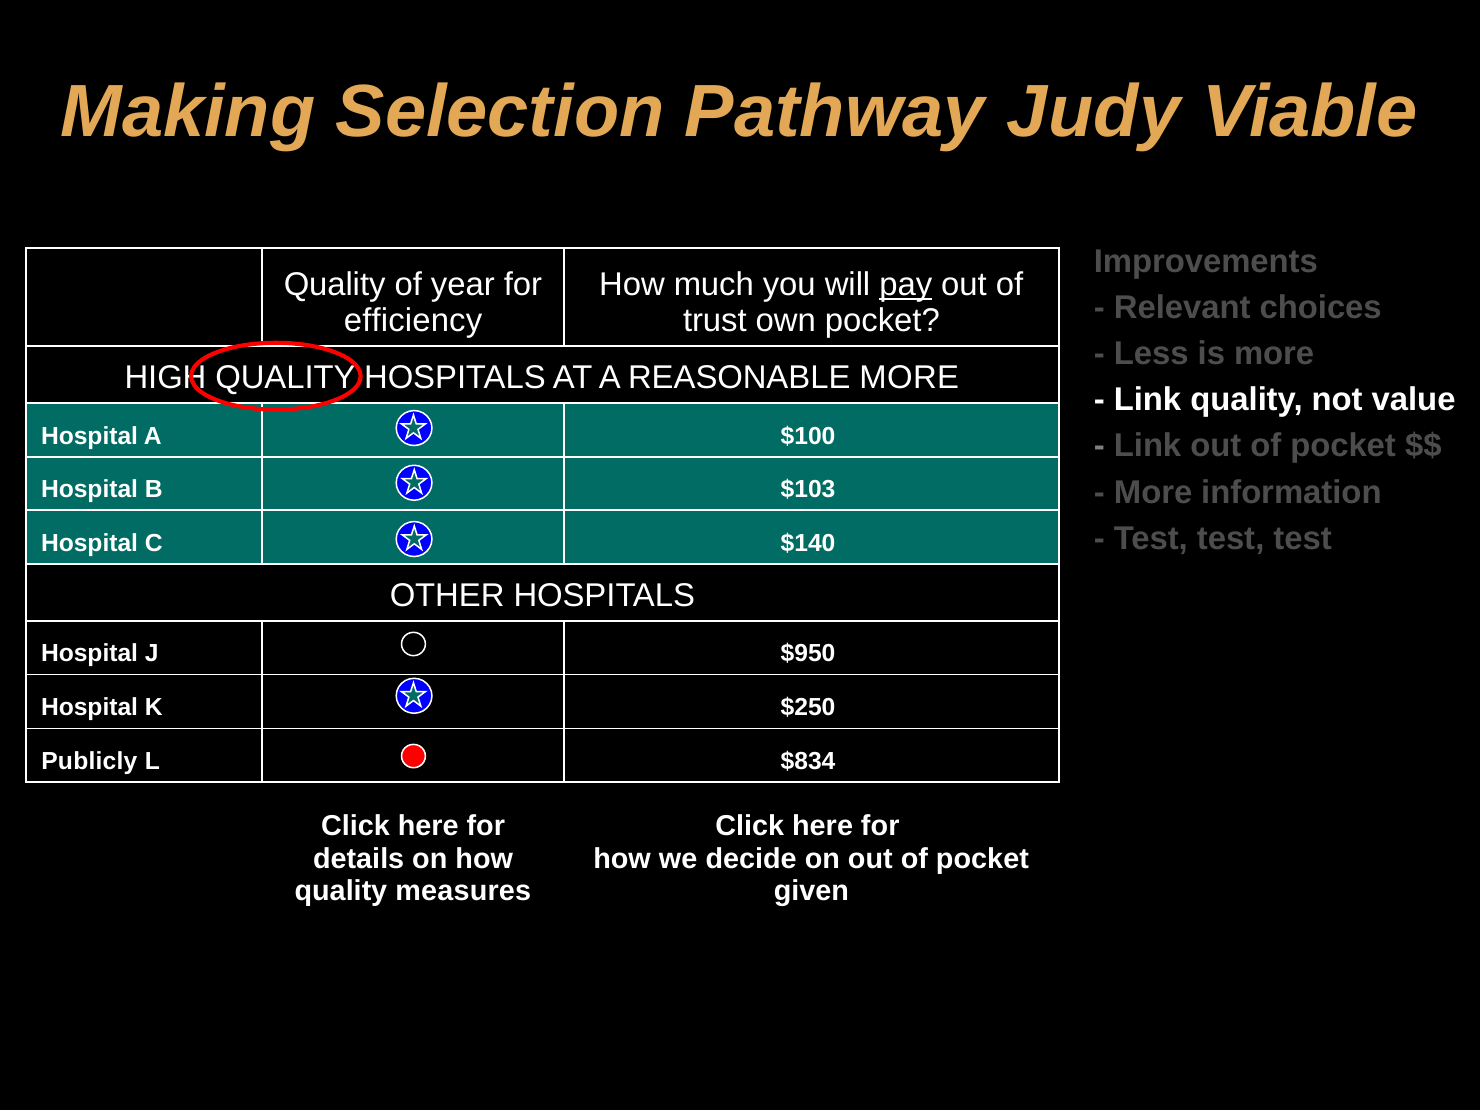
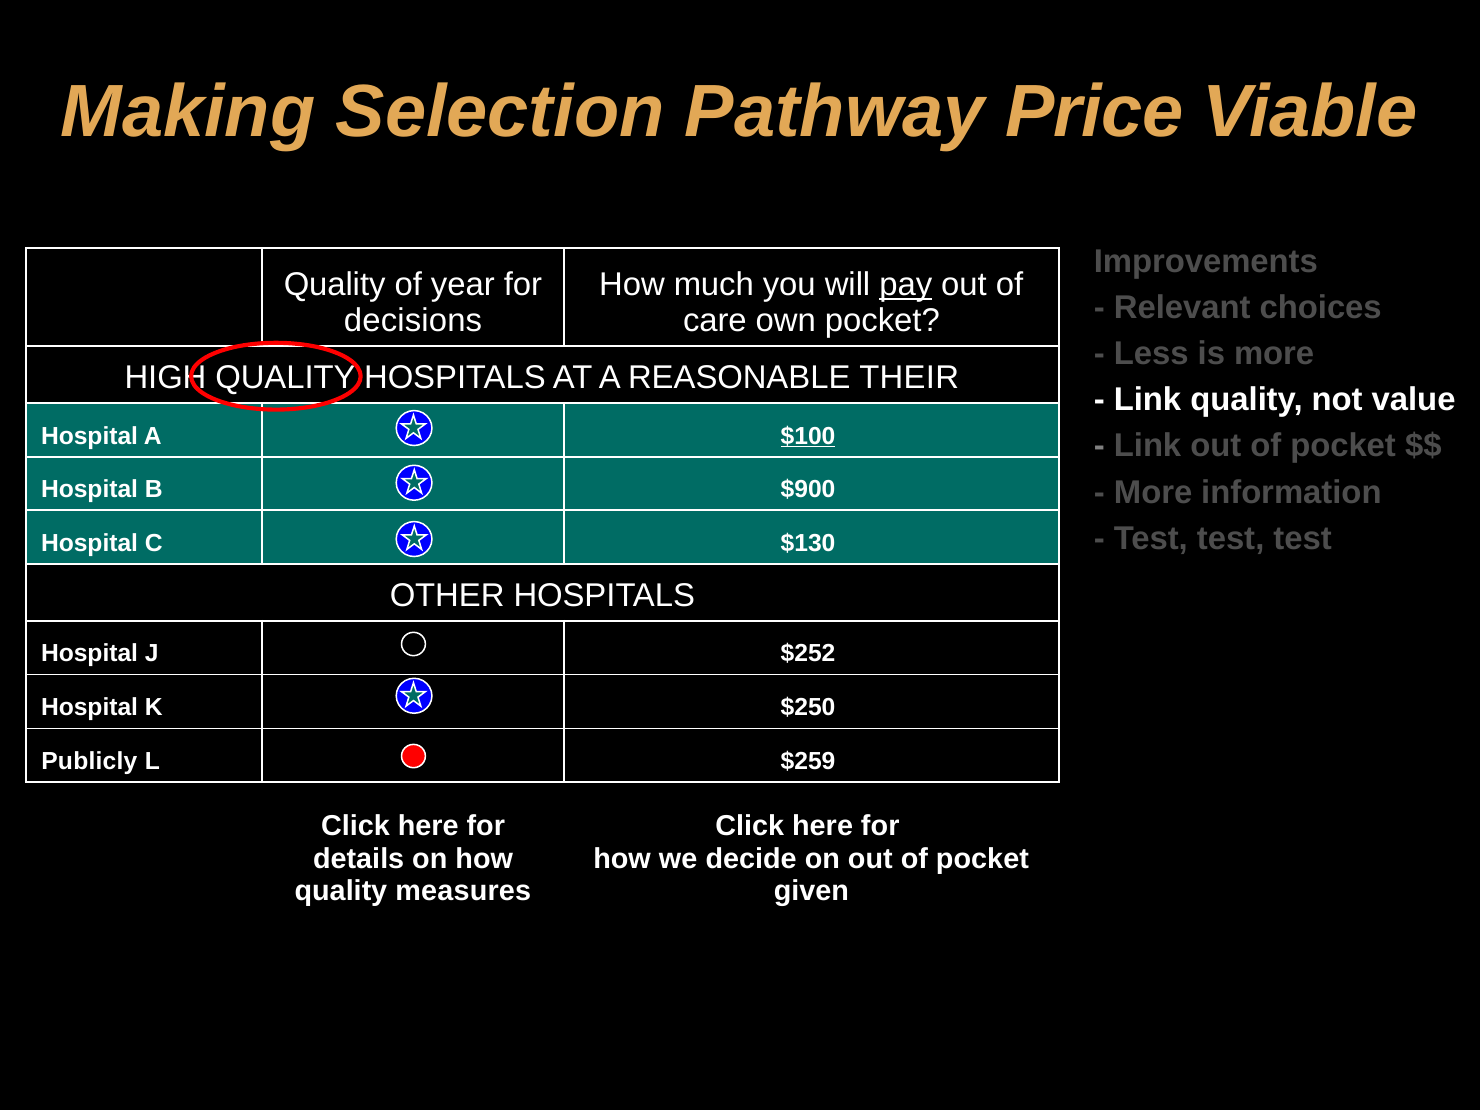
Judy: Judy -> Price (1094, 113)
efficiency: efficiency -> decisions (413, 321)
trust: trust -> care (715, 321)
REASONABLE MORE: MORE -> THEIR (909, 378)
$100 underline: none -> present (808, 436)
$103: $103 -> $900 (808, 490)
$140: $140 -> $130 (808, 543)
$950: $950 -> $252 (808, 654)
$834: $834 -> $259 (808, 761)
